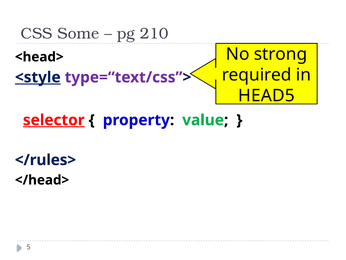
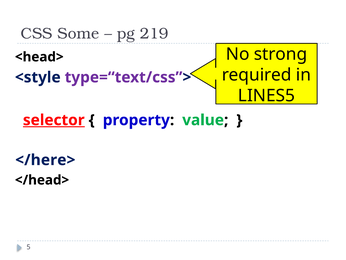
210: 210 -> 219 (154, 33)
<style underline: present -> none (38, 77)
HEAD5: HEAD5 -> LINES5 (267, 95)
</rules>: </rules> -> </here> (45, 160)
